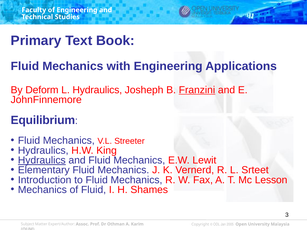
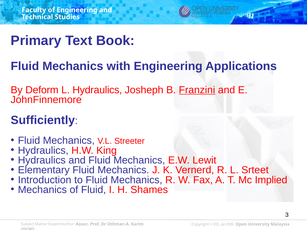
Equilibrium: Equilibrium -> Sufficiently (43, 120)
Hydraulics underline: present -> none (42, 160)
Lesson: Lesson -> Implied (271, 180)
